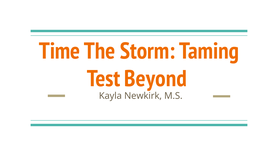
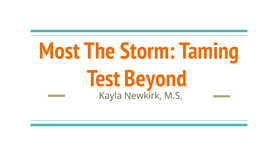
Time: Time -> Most (59, 51)
